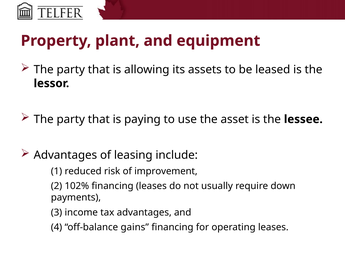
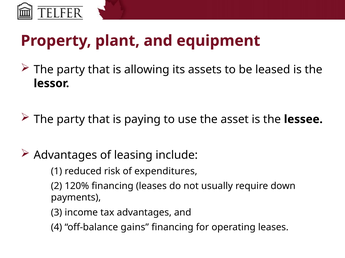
improvement: improvement -> expenditures (166, 172)
102%: 102% -> 120% (77, 187)
